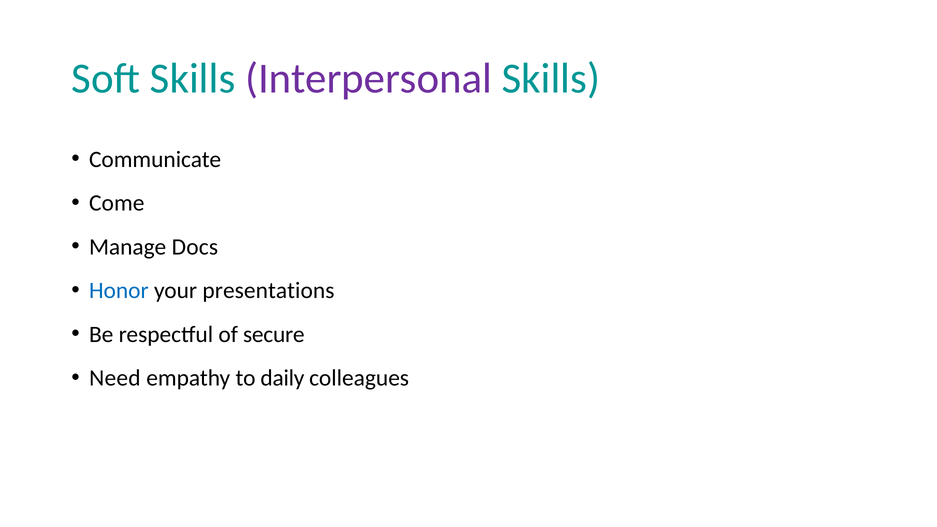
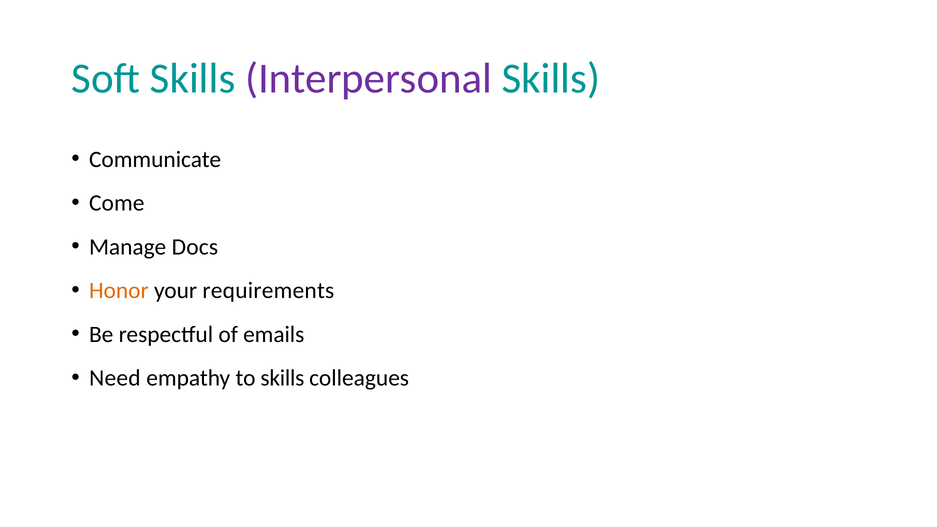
Honor colour: blue -> orange (119, 291)
presentations: presentations -> requirements (268, 291)
secure: secure -> emails (274, 334)
to daily: daily -> skills (282, 378)
